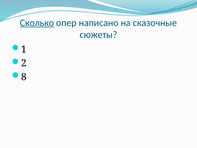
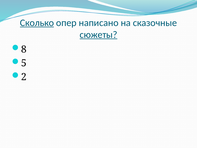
сюжеты underline: none -> present (99, 35)
1: 1 -> 8 (24, 49)
2: 2 -> 5 (24, 63)
8: 8 -> 2 (24, 77)
